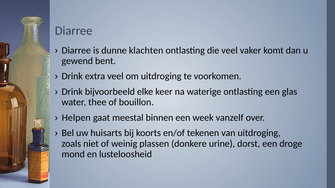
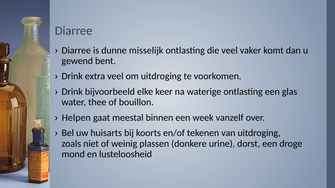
klachten: klachten -> misselijk (146, 50)
